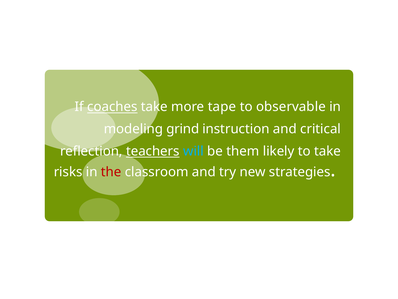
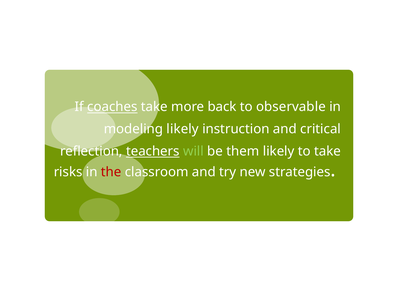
tape: tape -> back (222, 107)
modeling grind: grind -> likely (183, 129)
will colour: light blue -> light green (193, 151)
